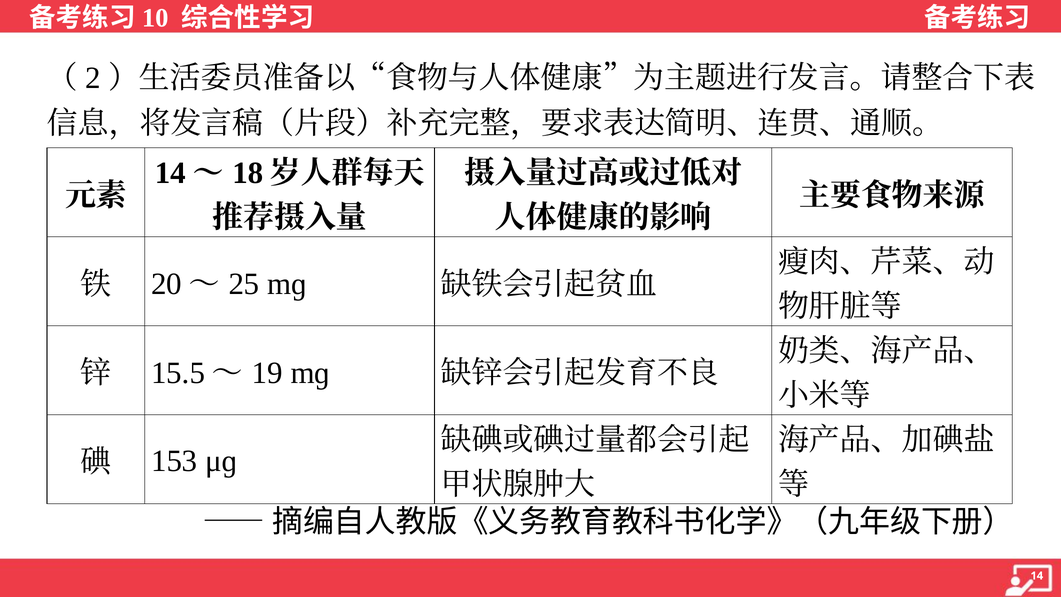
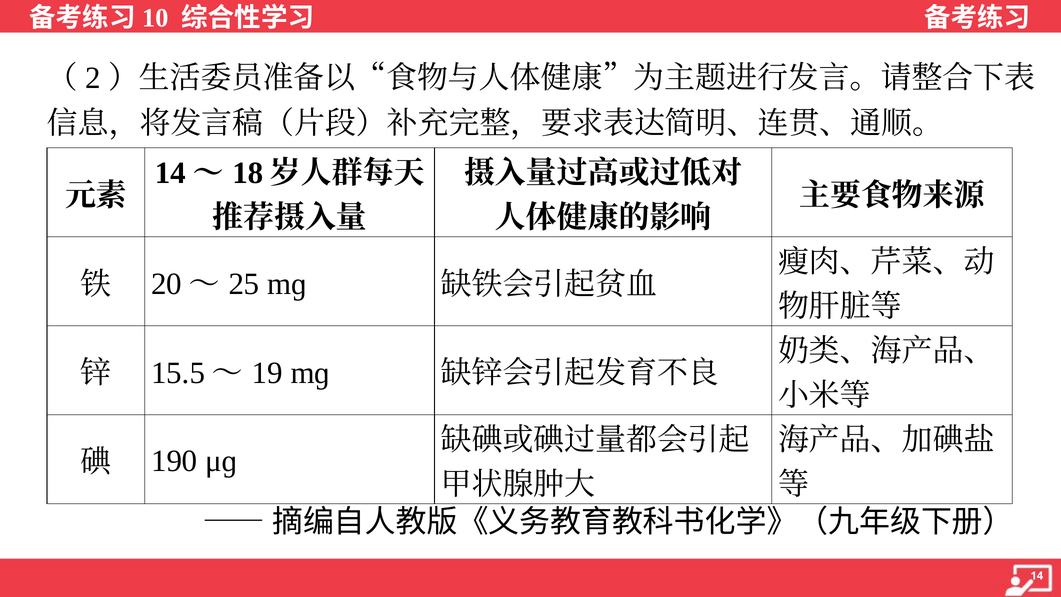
153: 153 -> 190 (174, 461)
